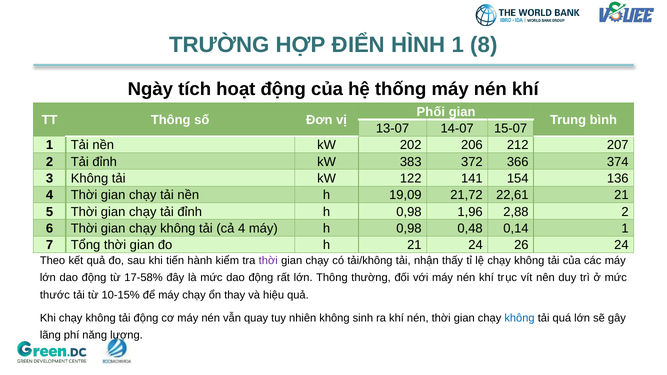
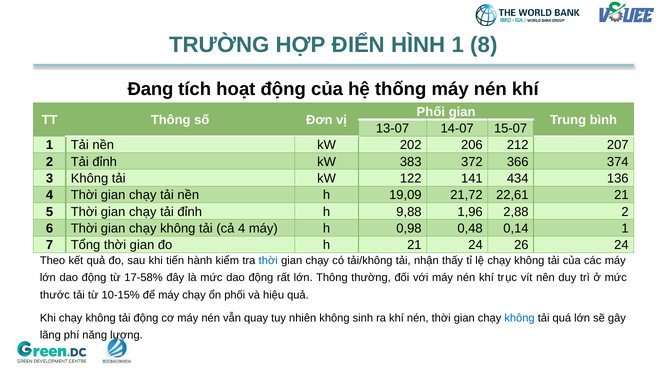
Ngày: Ngày -> Đang (150, 89)
154: 154 -> 434 (518, 179)
đỉnh h 0,98: 0,98 -> 9,88 (409, 212)
thời colour: purple -> blue (268, 261)
ổn thay: thay -> phối (235, 295)
